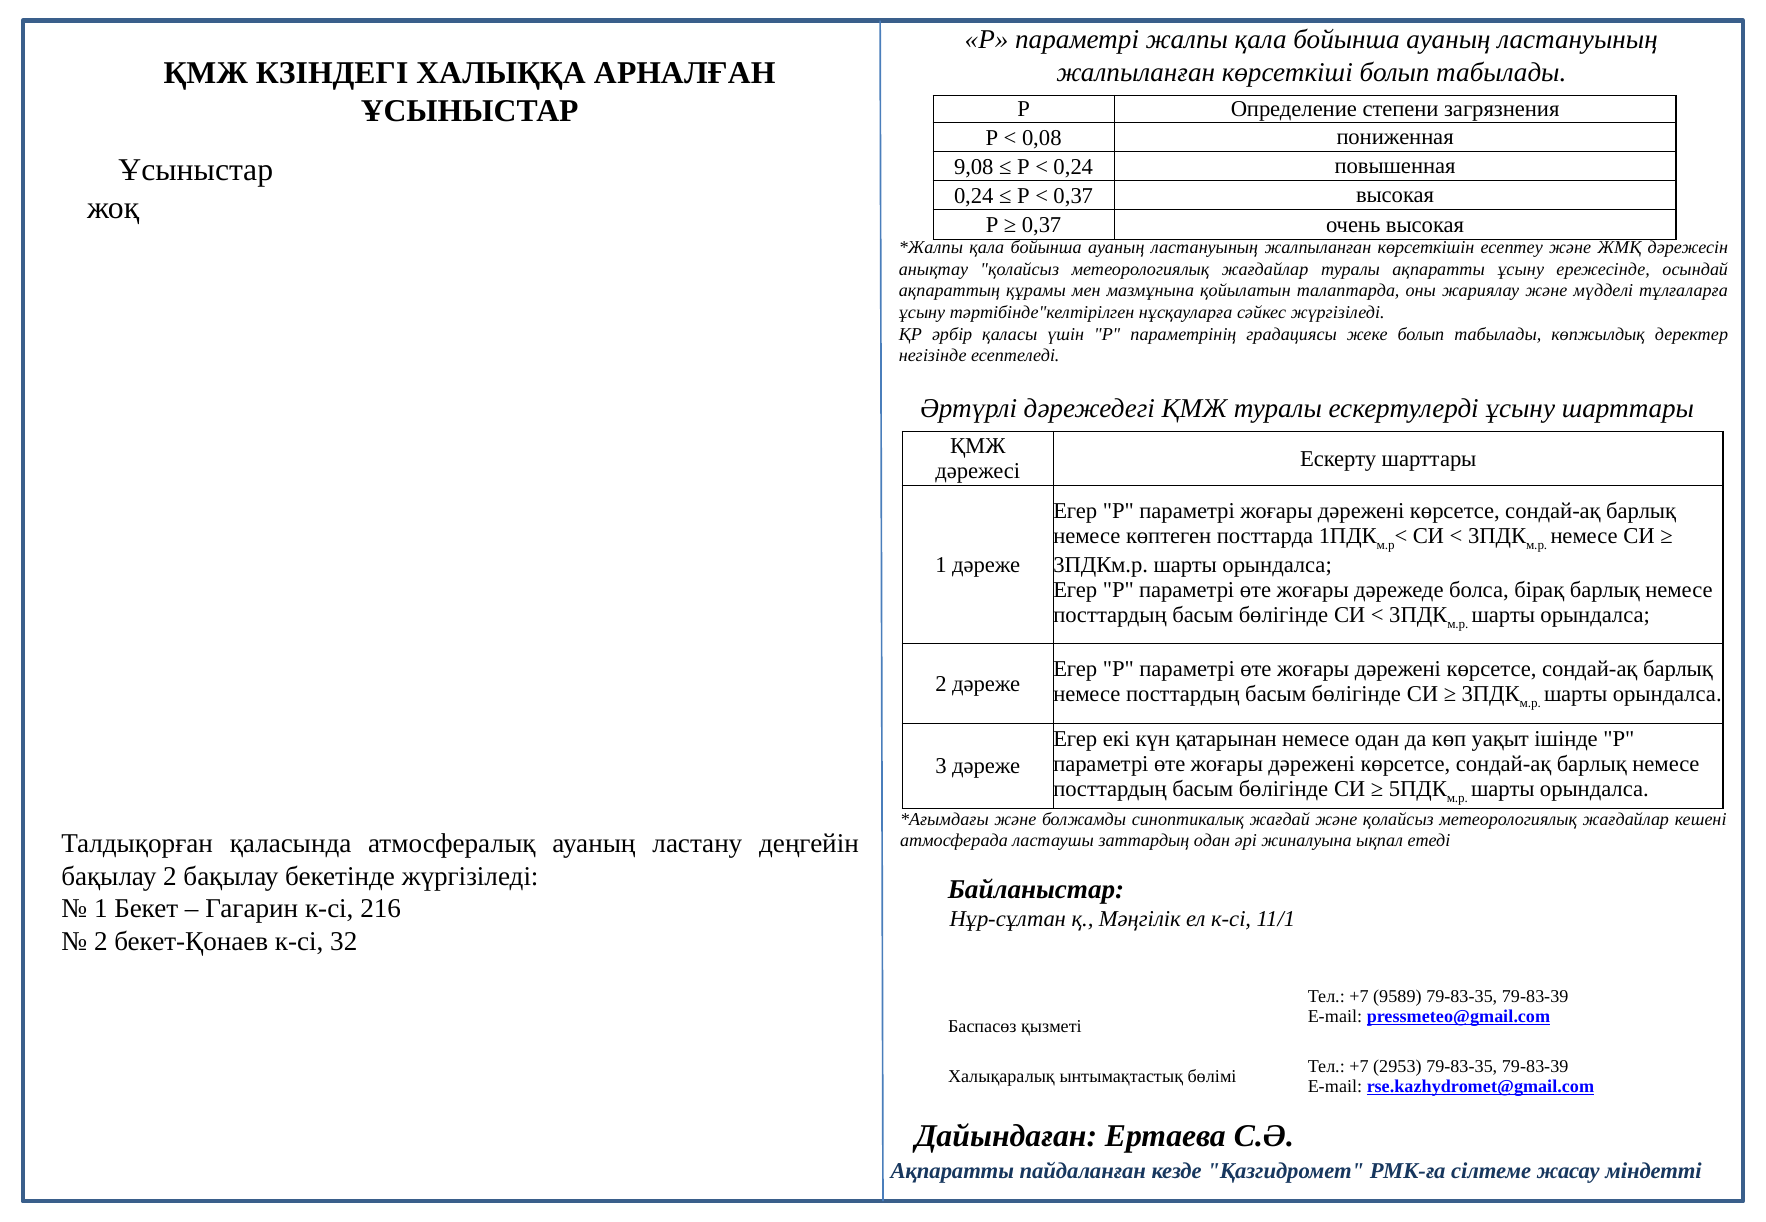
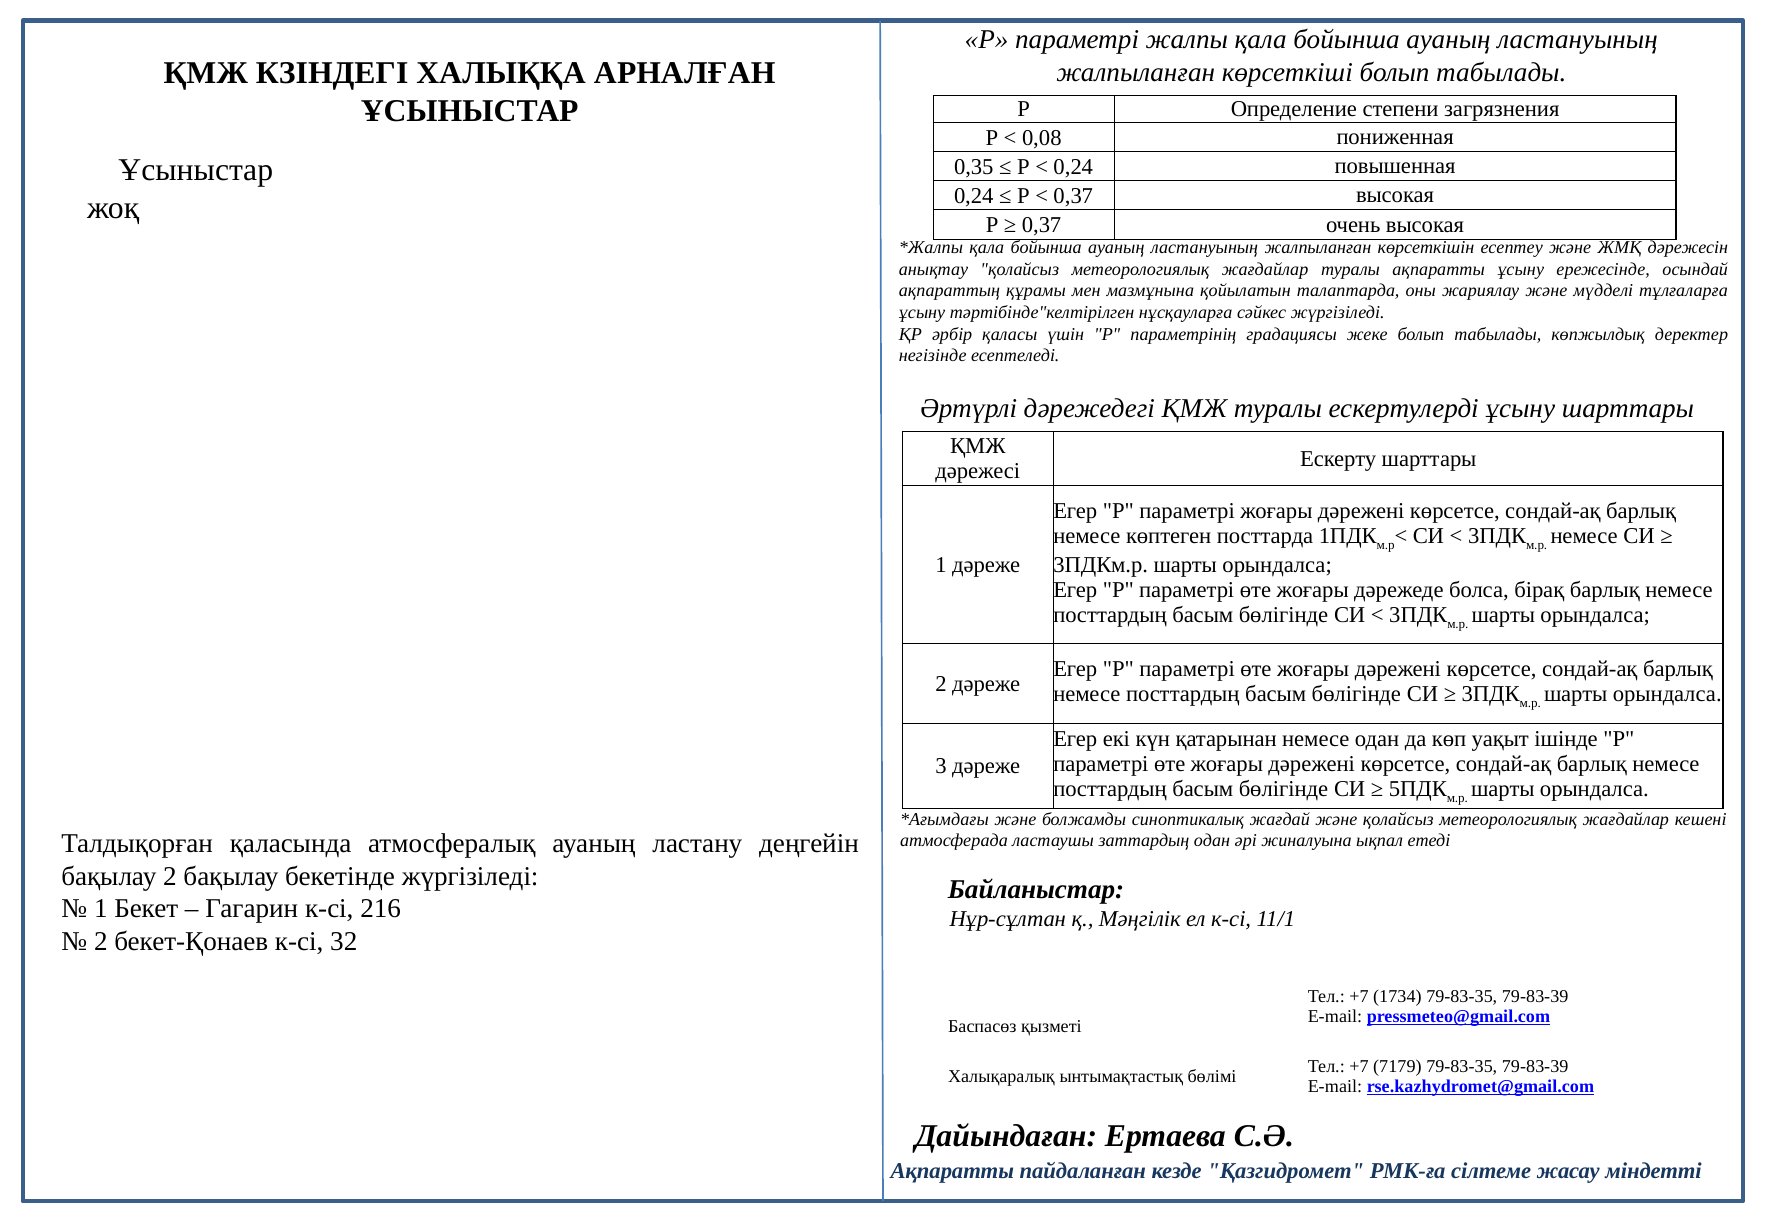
9,08: 9,08 -> 0,35 (974, 167)
9589: 9589 -> 1734 (1397, 997)
2953: 2953 -> 7179 (1397, 1067)
